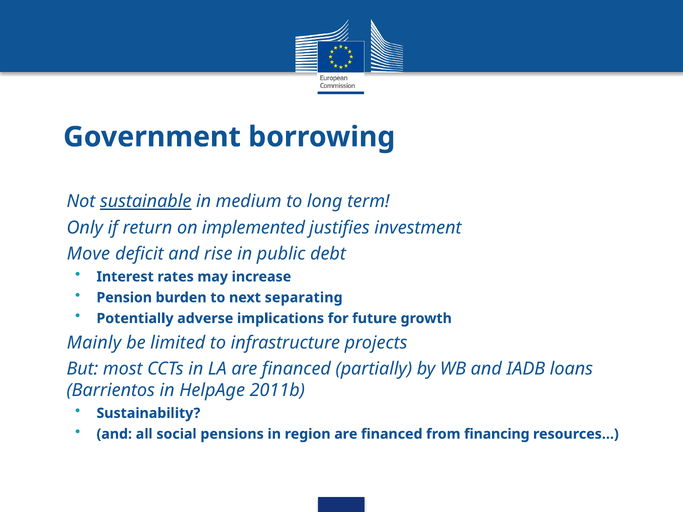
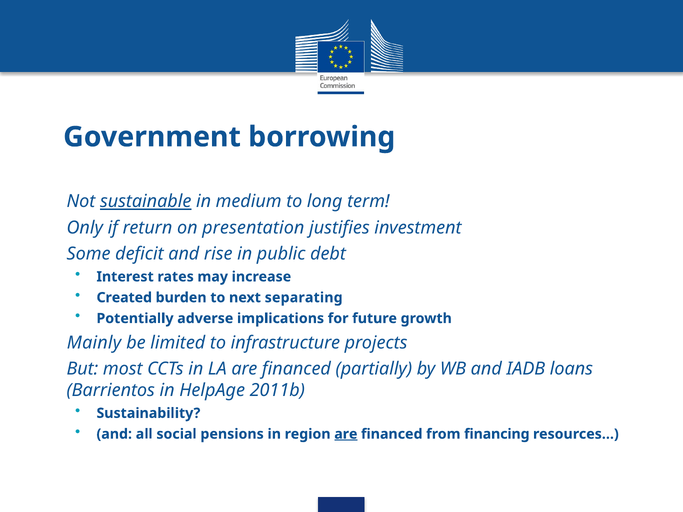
implemented: implemented -> presentation (253, 228)
Move: Move -> Some (89, 254)
Pension: Pension -> Created (124, 298)
are underline: none -> present (346, 434)
